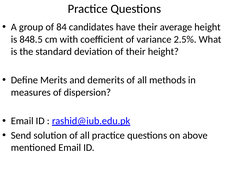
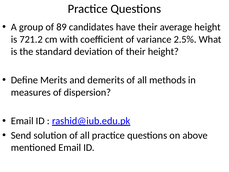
84: 84 -> 89 (62, 27)
848.5: 848.5 -> 721.2 (31, 39)
